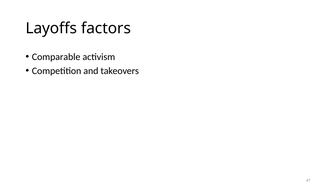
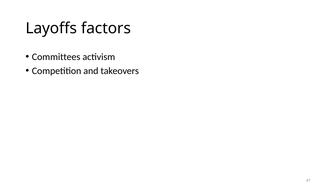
Comparable: Comparable -> Committees (56, 57)
